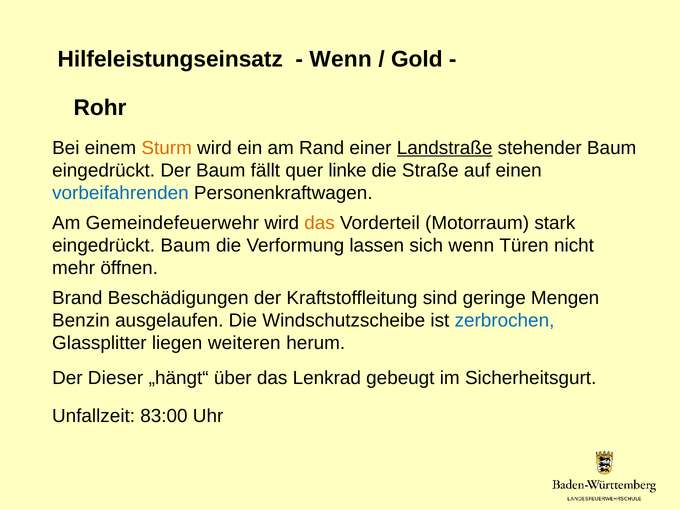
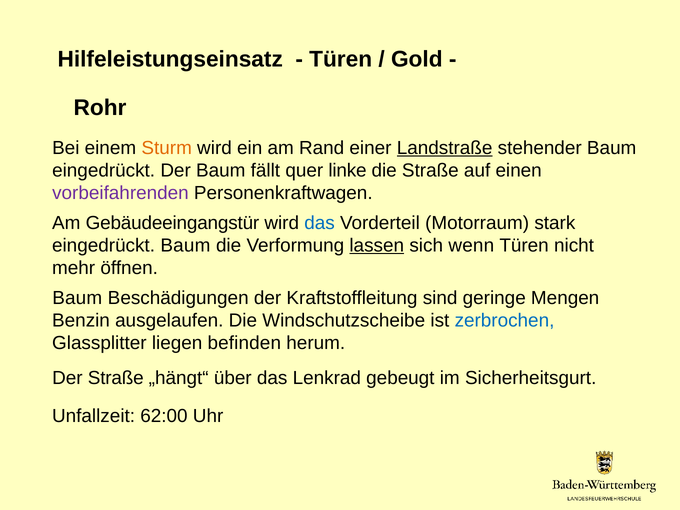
Wenn: Wenn -> Türen (341, 59)
vorbeifahrenden colour: blue -> purple (120, 193)
Gemeindefeuerwehr: Gemeindefeuerwehr -> Gebäudeeingangstür (172, 223)
das colour: orange -> blue (320, 223)
lassen underline: none -> present (377, 246)
Brand: Brand -> Baum (77, 298)
weiteren: weiteren -> befinden (244, 343)
Der Dieser: Dieser -> Straße (116, 378)
83:00: 83:00 -> 62:00 (164, 416)
